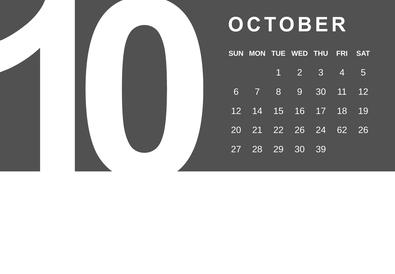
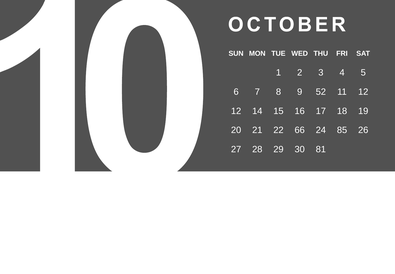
9 30: 30 -> 52 (321, 92)
22 26: 26 -> 66 (300, 130)
62: 62 -> 85 (342, 130)
39: 39 -> 81 (321, 149)
